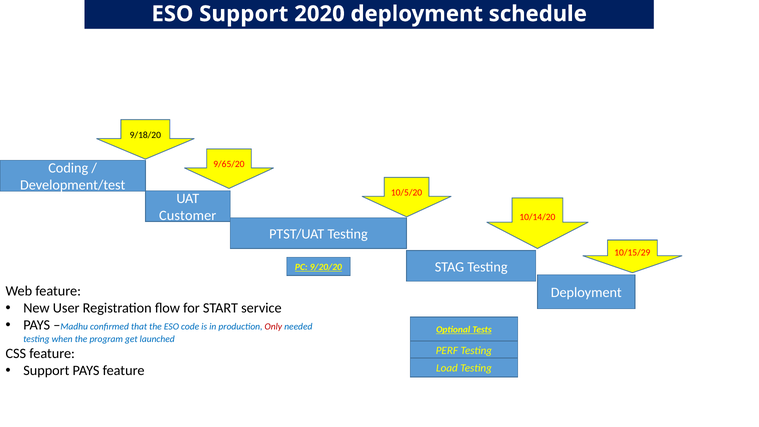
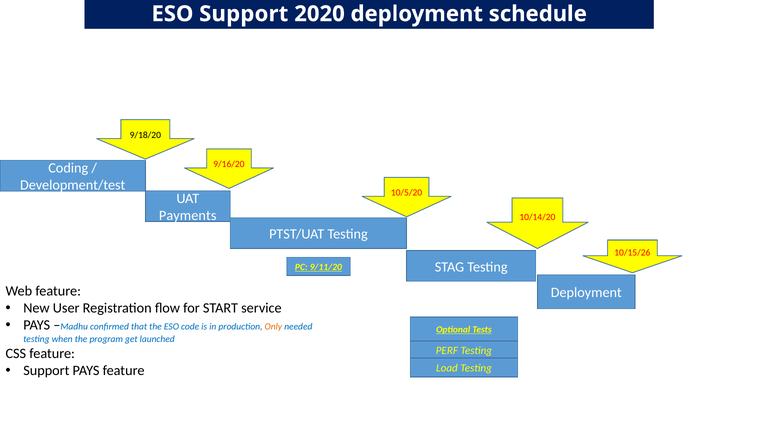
9/65/20: 9/65/20 -> 9/16/20 (229, 164)
Customer: Customer -> Payments (188, 216)
10/15/29: 10/15/29 -> 10/15/26 (632, 253)
9/20/20: 9/20/20 -> 9/11/20 (326, 267)
Only colour: red -> orange (273, 327)
